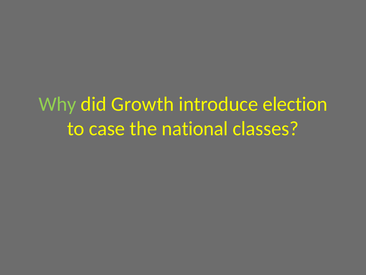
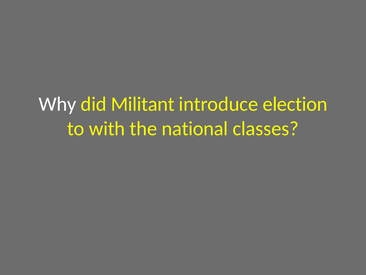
Why colour: light green -> white (57, 104)
Growth: Growth -> Militant (143, 104)
case: case -> with (107, 128)
